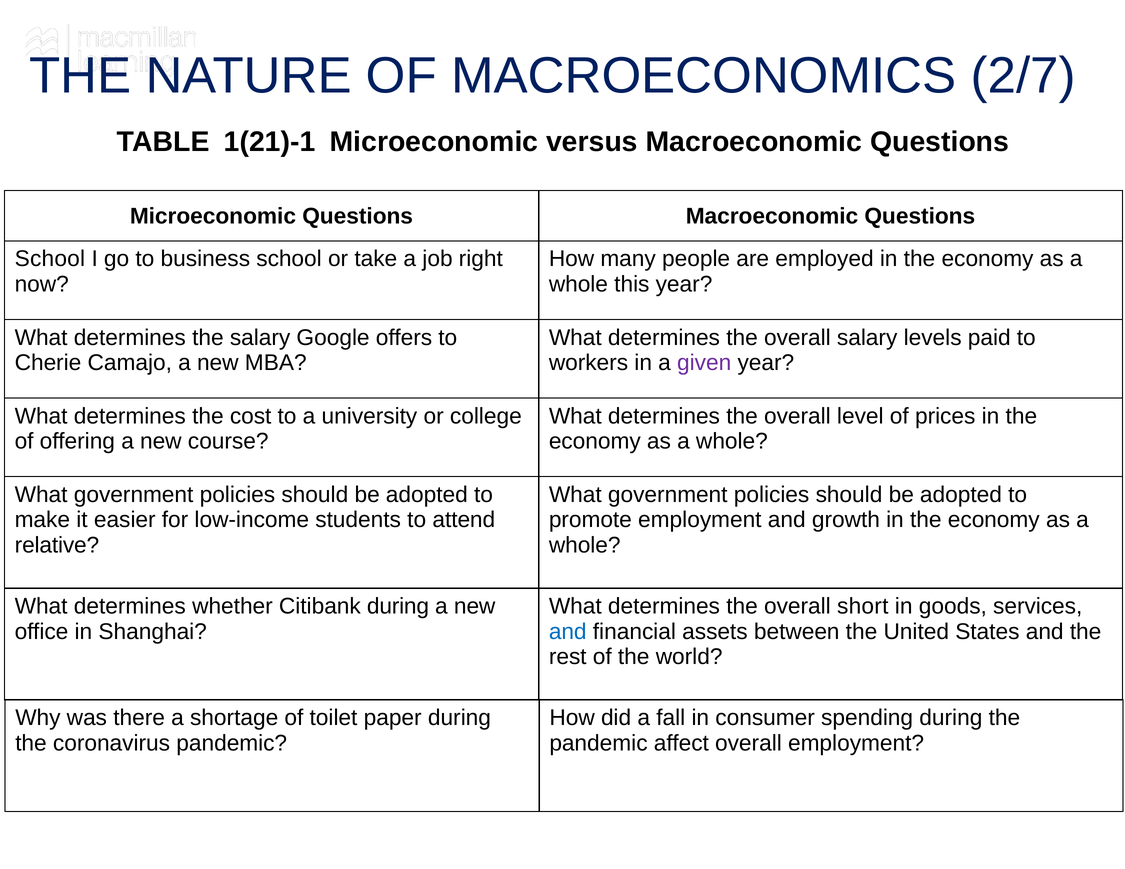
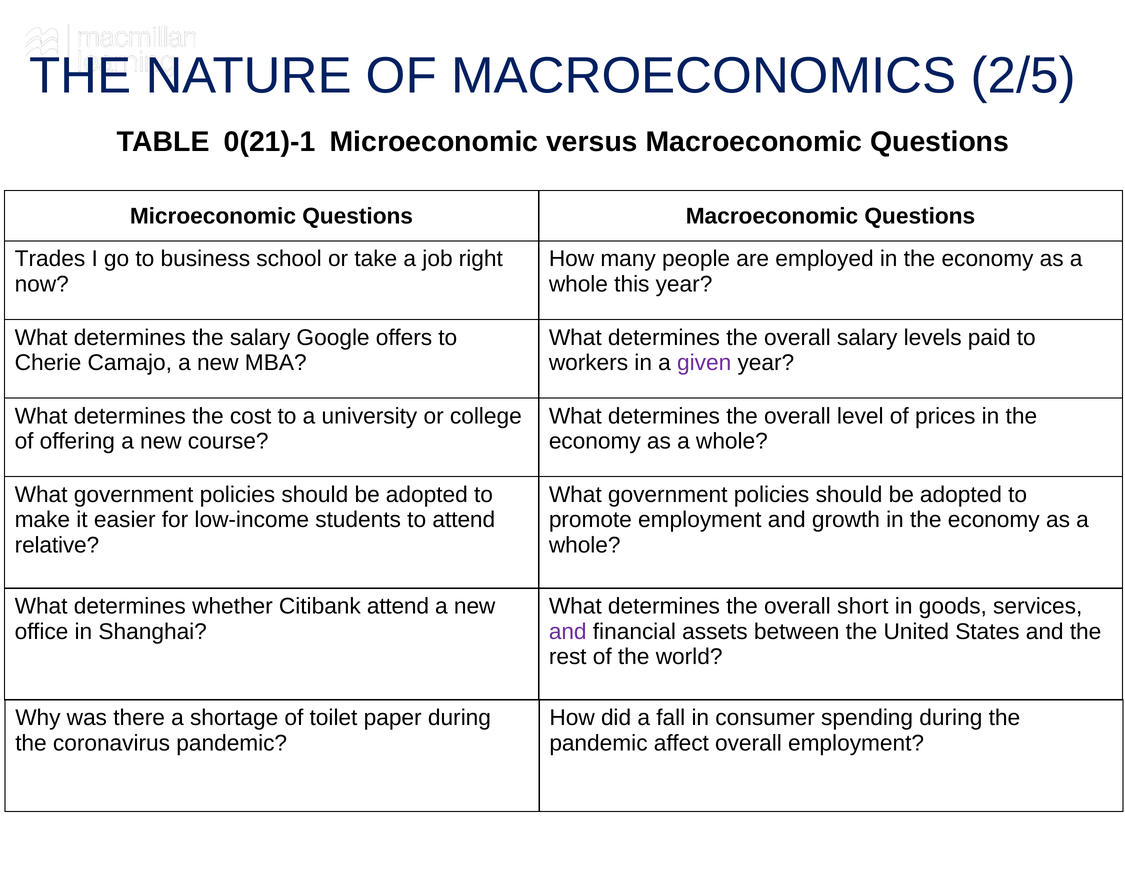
2/7: 2/7 -> 2/5 (1023, 76)
1(21)-1: 1(21)-1 -> 0(21)-1 (270, 142)
School: School -> Trades (50, 259)
Citibank during: during -> attend (398, 607)
and colour: blue -> purple (568, 632)
